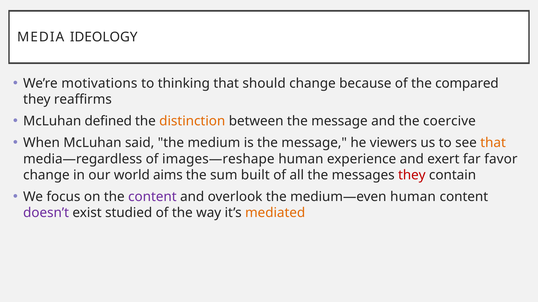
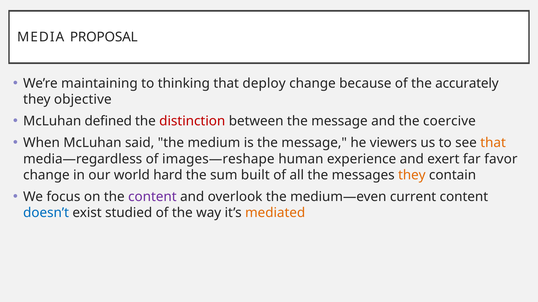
IDEOLOGY: IDEOLOGY -> PROPOSAL (104, 37)
motivations: motivations -> maintaining (99, 84)
should: should -> deploy (264, 84)
compared: compared -> accurately (467, 84)
reaffirms: reaffirms -> objective (83, 100)
distinction colour: orange -> red (192, 121)
aims: aims -> hard (168, 175)
they colour: red -> orange (412, 175)
medium—even human: human -> current (413, 197)
doesn’t colour: purple -> blue (46, 213)
